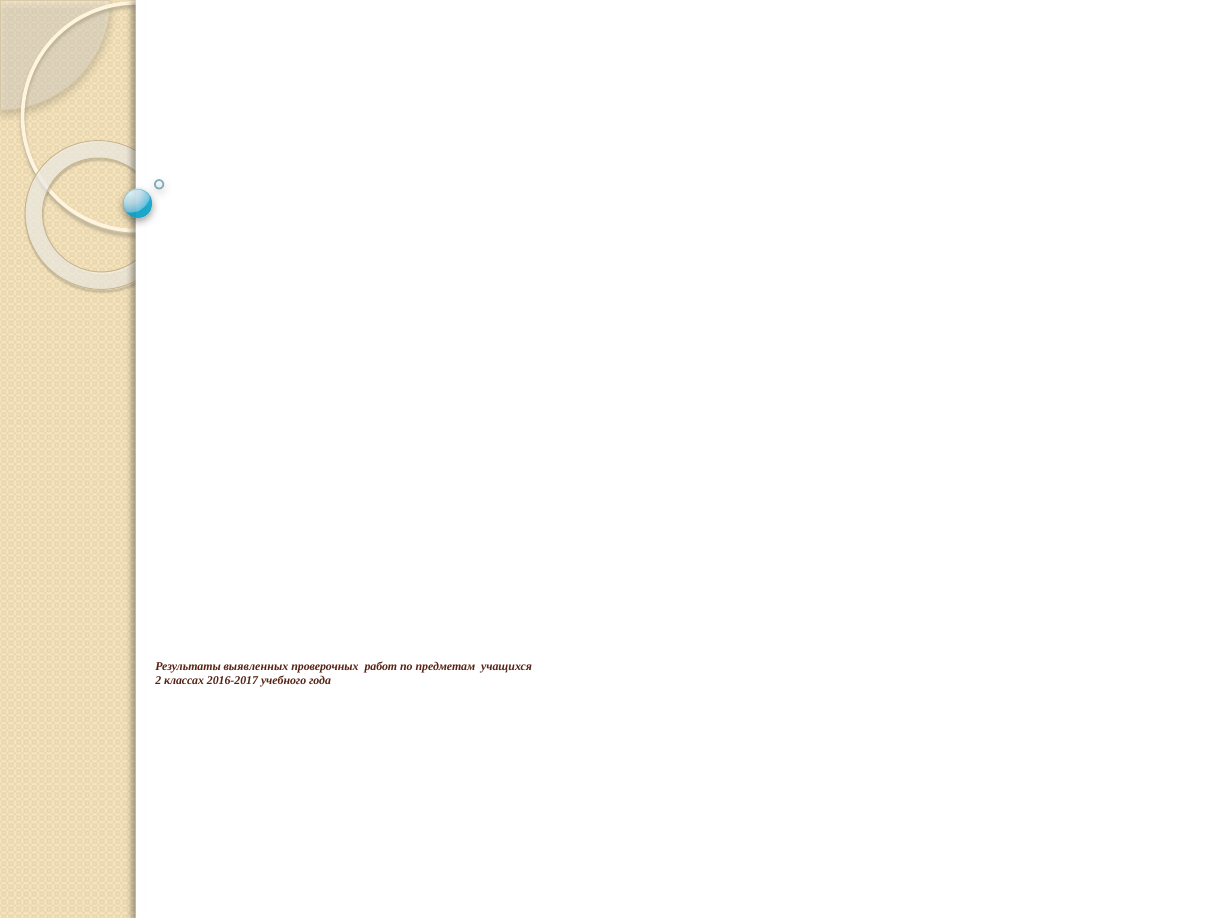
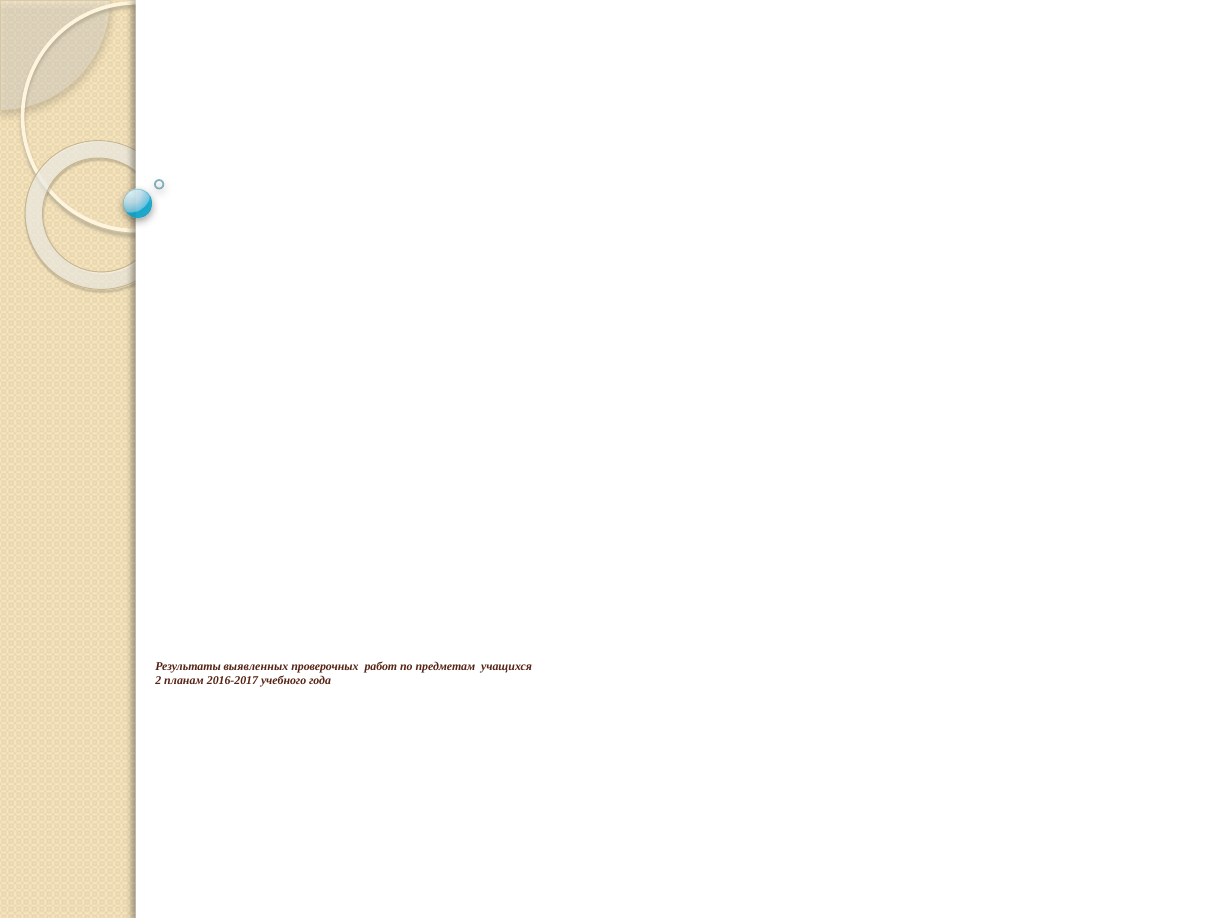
классах: классах -> планам (184, 680)
